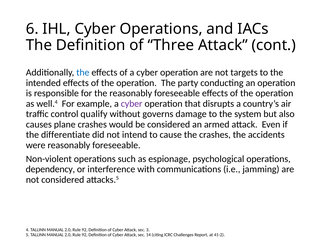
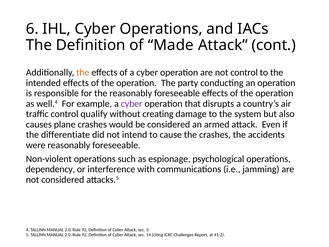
Three: Three -> Made (171, 45)
the colour: blue -> orange (83, 72)
not targets: targets -> control (244, 72)
governs: governs -> creating (158, 114)
